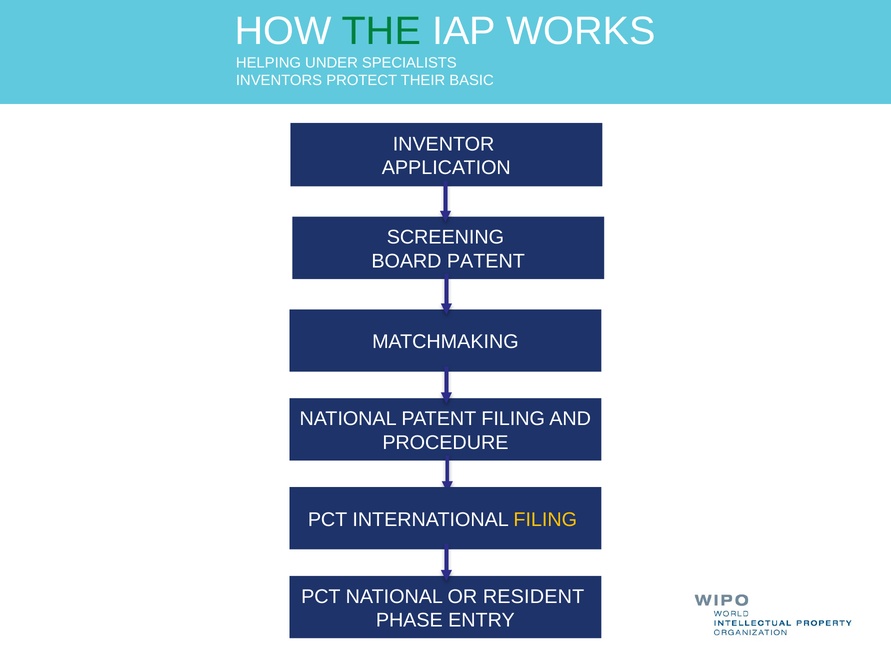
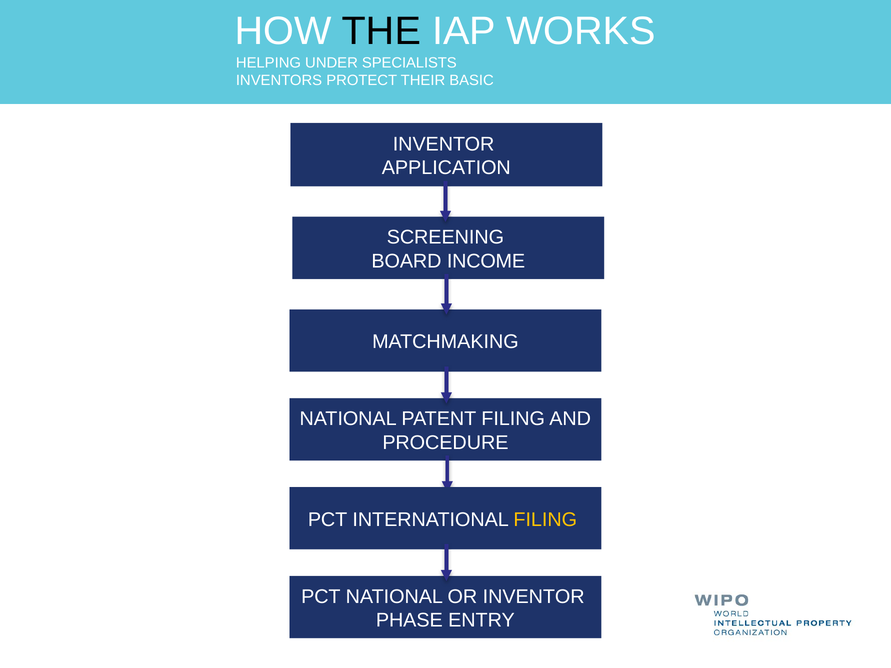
THE colour: green -> black (381, 31)
BOARD PATENT: PATENT -> INCOME (486, 261)
OR RESIDENT: RESIDENT -> INVENTOR (534, 597)
